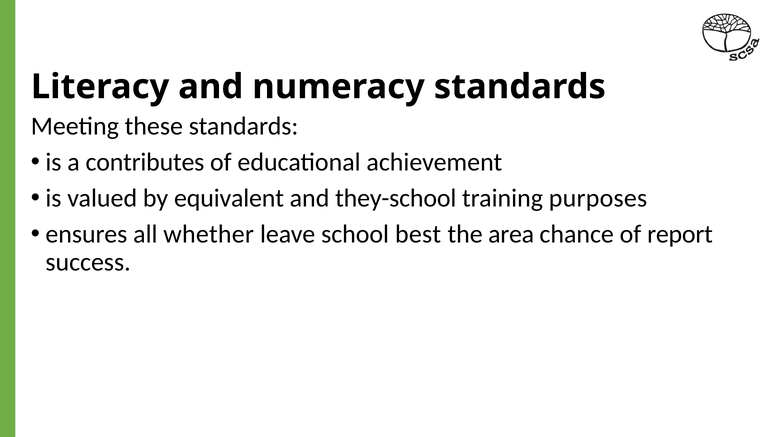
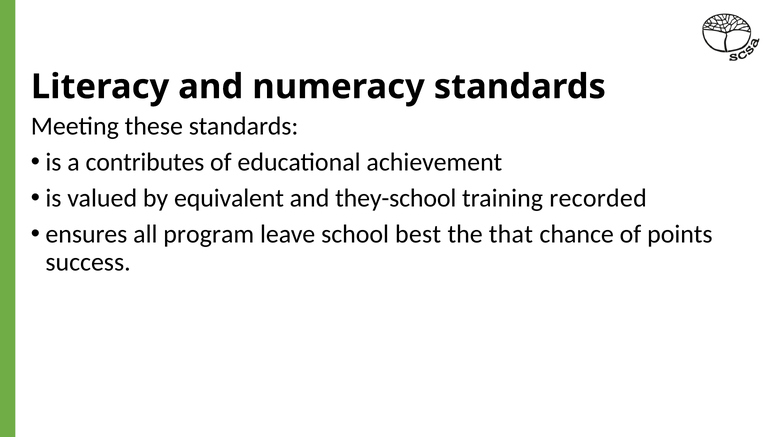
purposes: purposes -> recorded (598, 199)
whether: whether -> program (209, 235)
area: area -> that (511, 235)
report: report -> points (680, 235)
